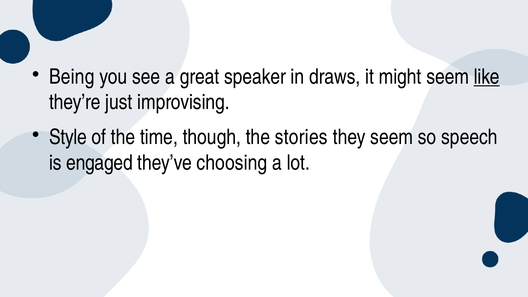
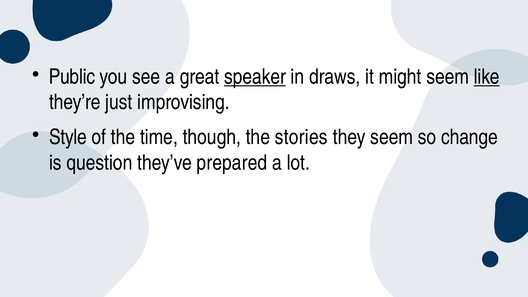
Being: Being -> Public (72, 77)
speaker underline: none -> present (255, 77)
speech: speech -> change (469, 137)
engaged: engaged -> question (99, 163)
choosing: choosing -> prepared (232, 163)
